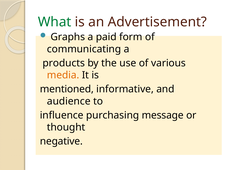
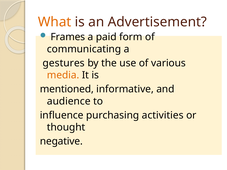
What colour: green -> orange (55, 22)
Graphs: Graphs -> Frames (68, 37)
products: products -> gestures (64, 63)
message: message -> activities (163, 115)
